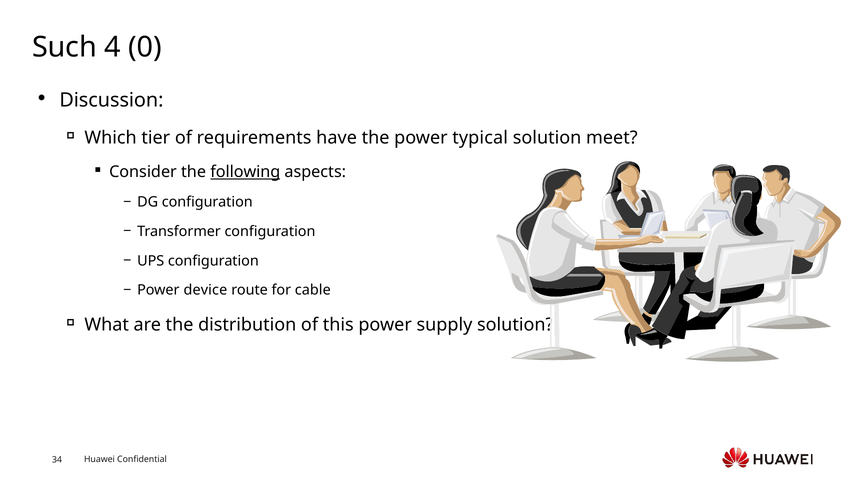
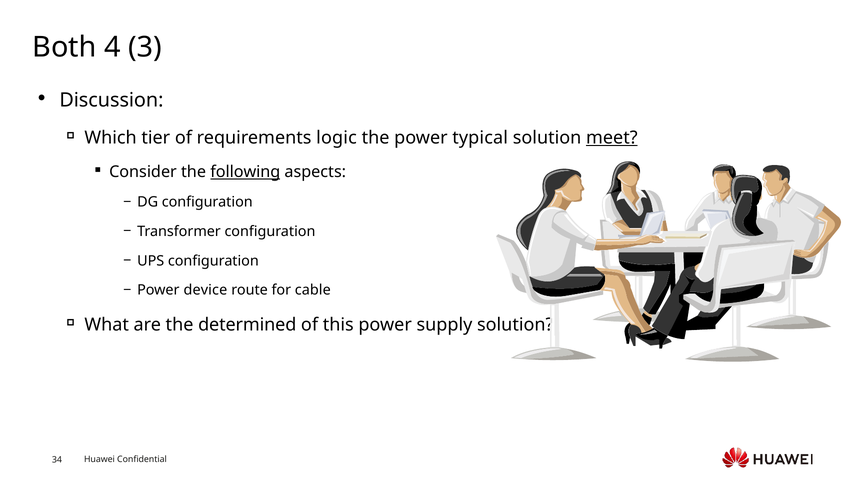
Such: Such -> Both (64, 47)
0: 0 -> 3 (145, 47)
have: have -> logic (337, 138)
meet underline: none -> present (612, 138)
distribution: distribution -> determined (247, 325)
